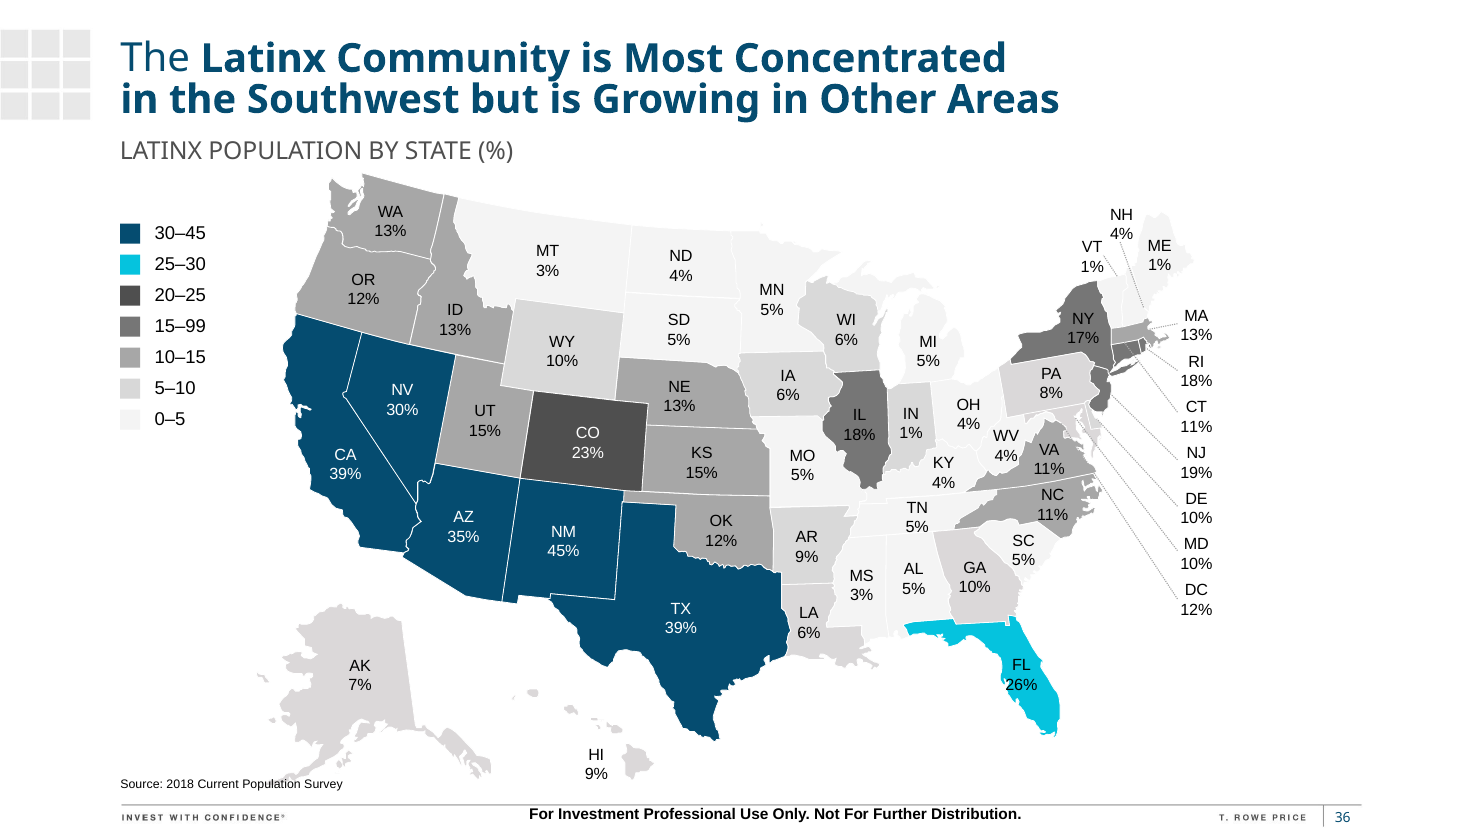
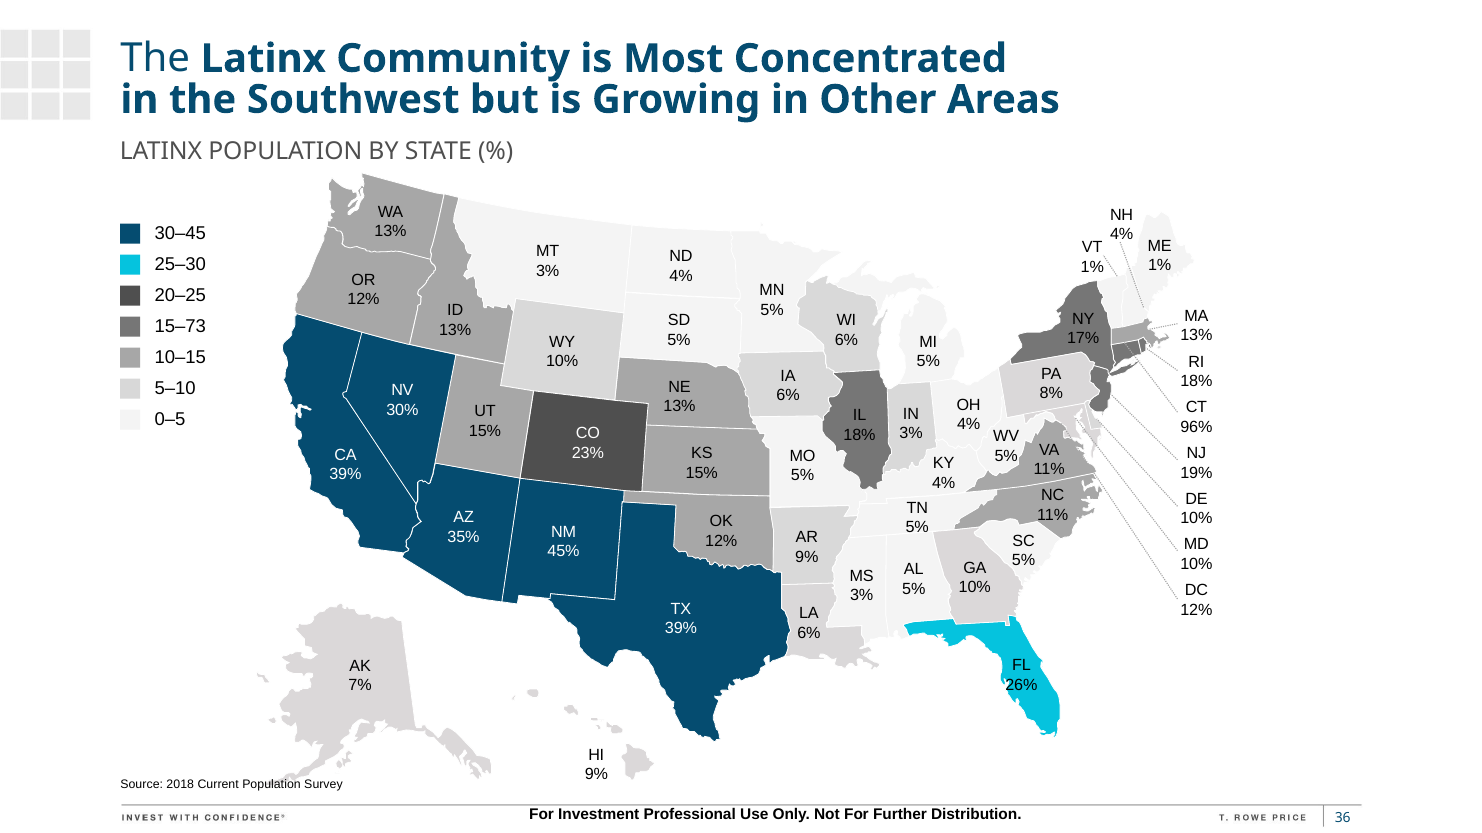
15–99: 15–99 -> 15–73 (180, 327)
11%: 11% -> 96% (1196, 427)
1%: 1% -> 3% (911, 434)
4%: 4% -> 5% (1006, 456)
